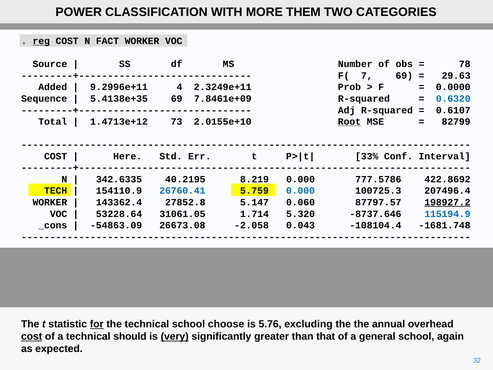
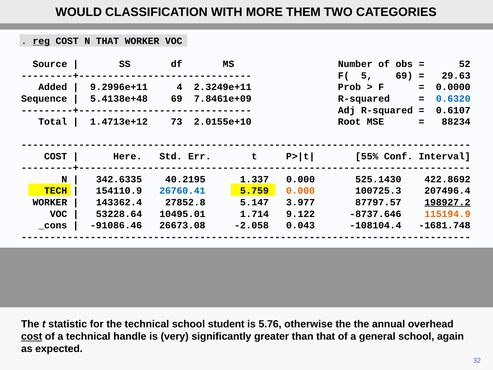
POWER: POWER -> WOULD (79, 12)
N FACT: FACT -> THAT (107, 41)
78: 78 -> 52 (465, 64)
7: 7 -> 5 (367, 76)
5.4138e+35: 5.4138e+35 -> 5.4138e+48 (119, 99)
Root underline: present -> none (349, 122)
82799: 82799 -> 88234 (456, 122)
33%: 33% -> 55% (367, 156)
8.219: 8.219 -> 1.337 (254, 179)
777.5786: 777.5786 -> 525.1430 (378, 179)
0.000 colour: blue -> orange (300, 191)
0.060: 0.060 -> 3.977 (301, 202)
31061.05: 31061.05 -> 10495.01 (182, 214)
5.320: 5.320 -> 9.122 (301, 214)
115194.9 colour: blue -> orange (447, 214)
-54863.09: -54863.09 -> -91086.46 (116, 225)
for underline: present -> none (97, 324)
choose: choose -> student (226, 324)
excluding: excluding -> otherwise (308, 324)
should: should -> handle (130, 336)
very underline: present -> none (175, 336)
